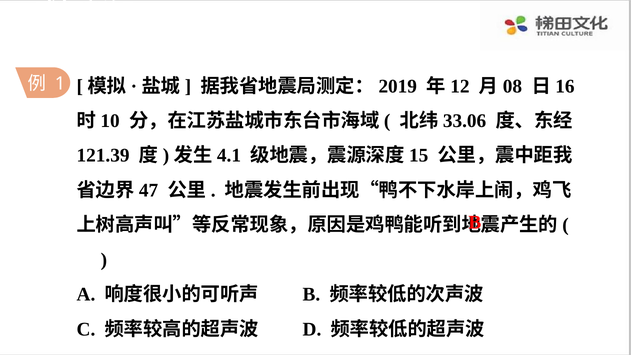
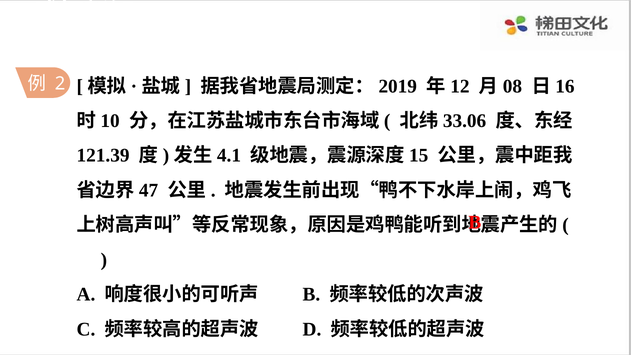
1: 1 -> 2 (60, 84)
